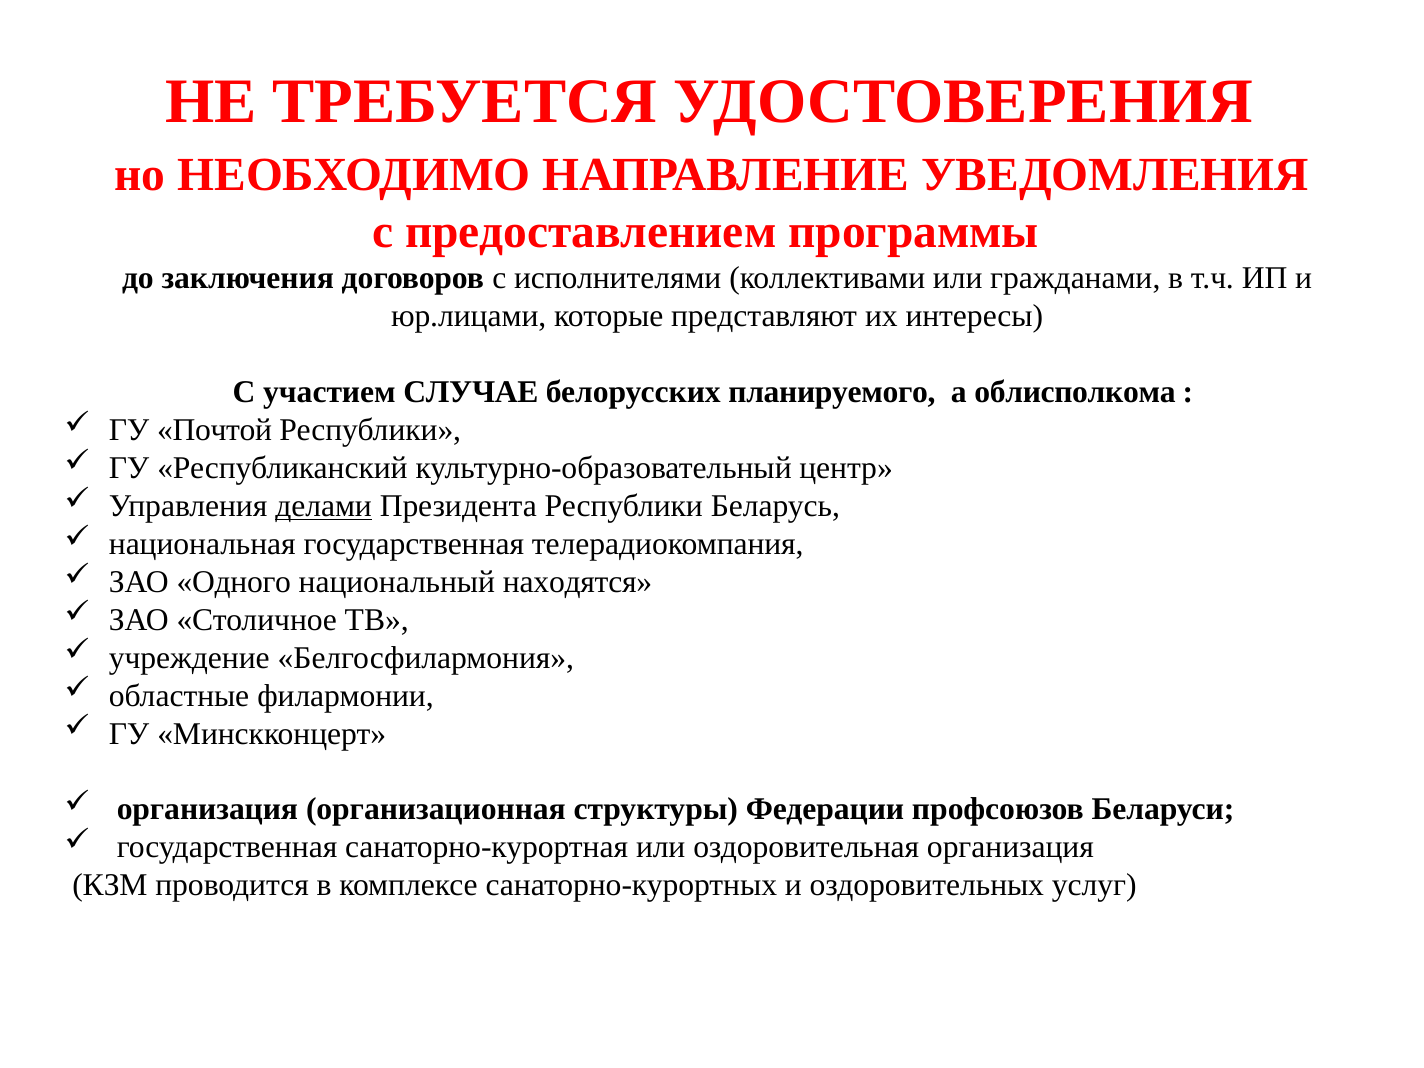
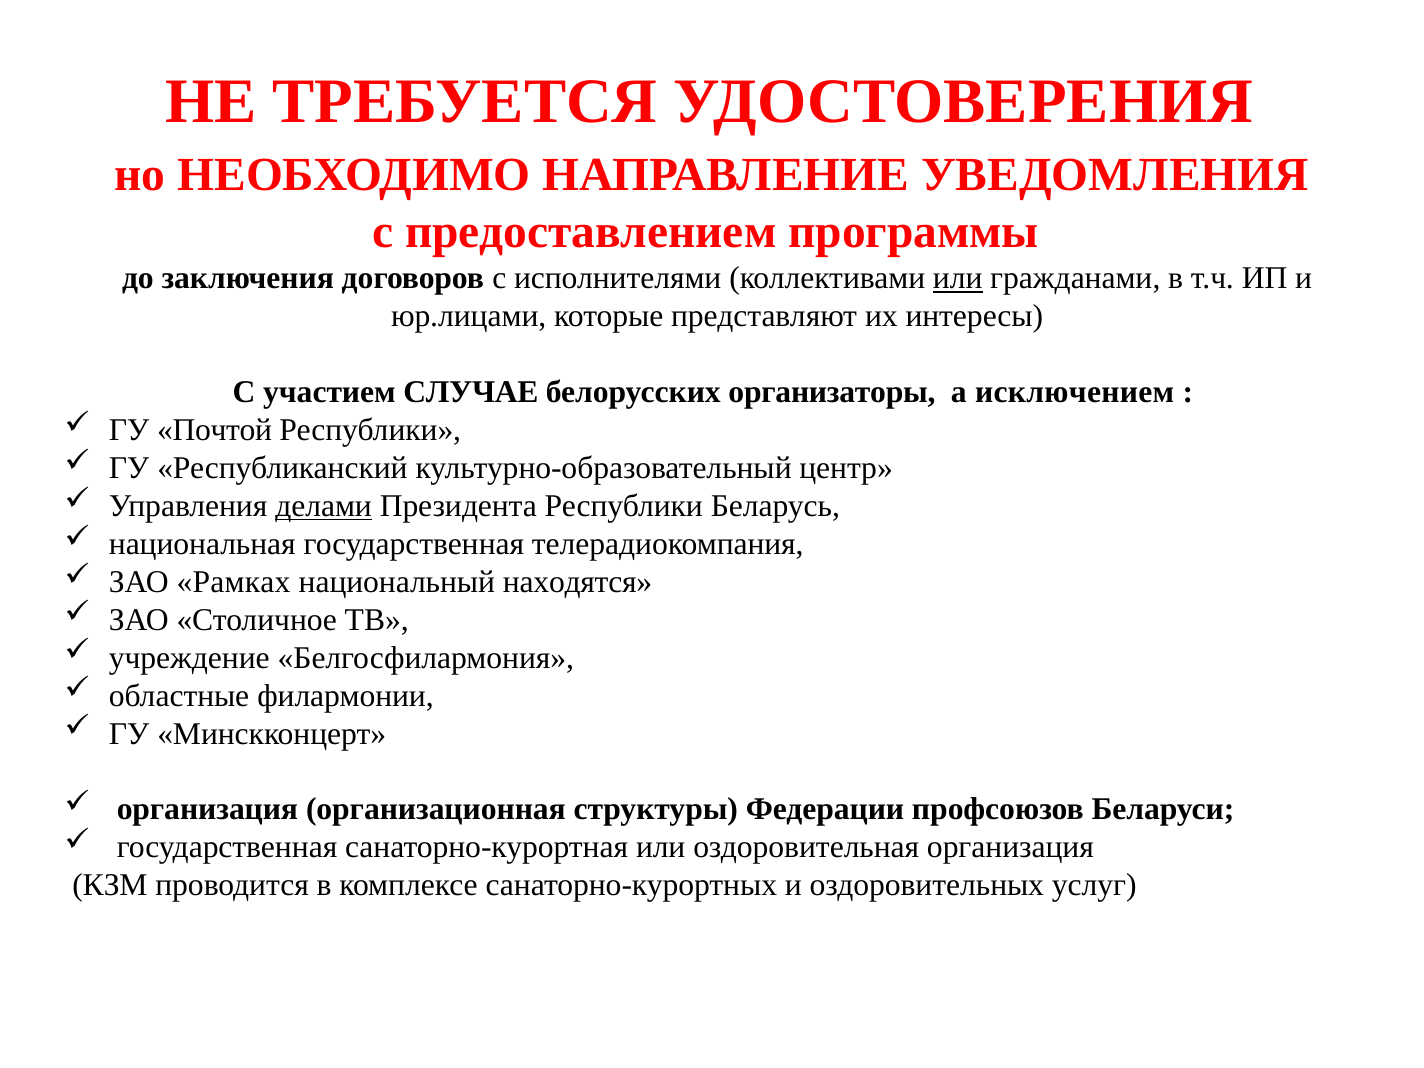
или underline: none -> present (958, 278)
планируемого: планируемого -> организаторы (832, 392)
облисполкома: облисполкома -> исключением (1075, 392)
Одного: Одного -> Рамках (234, 582)
